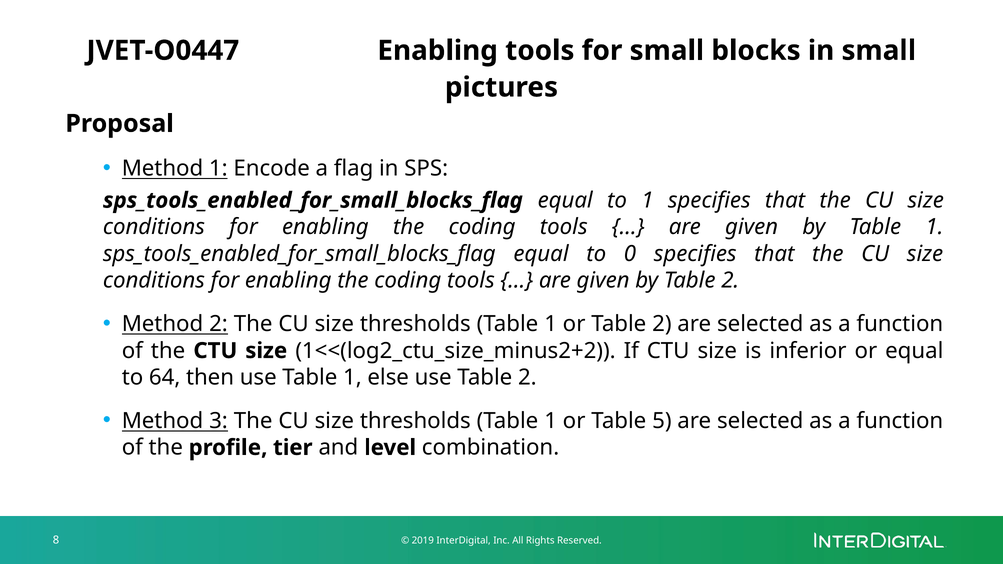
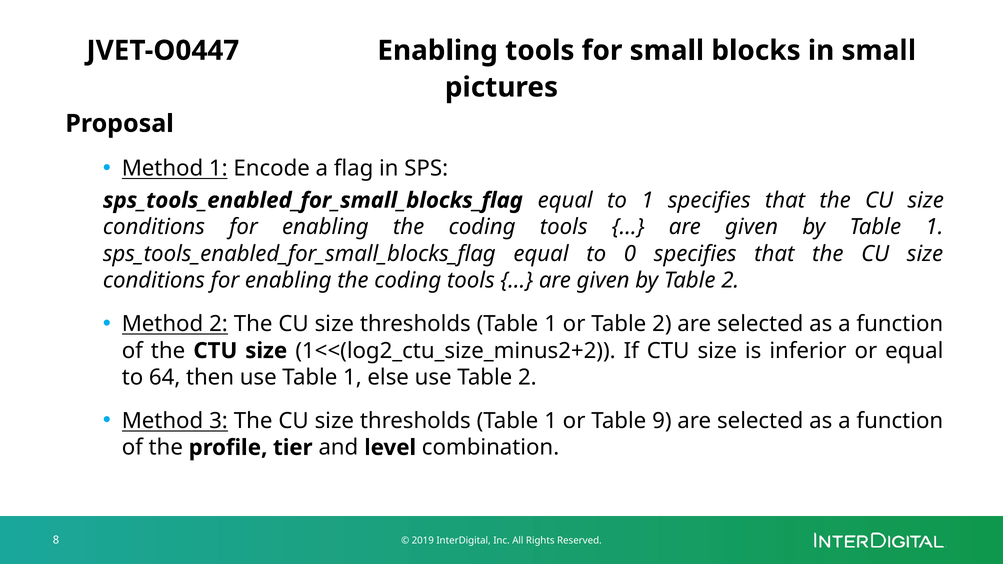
5: 5 -> 9 (662, 421)
